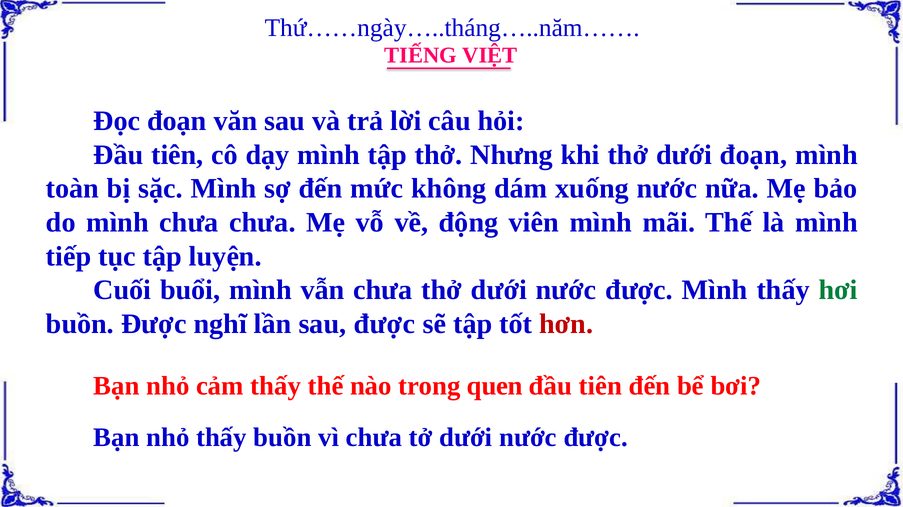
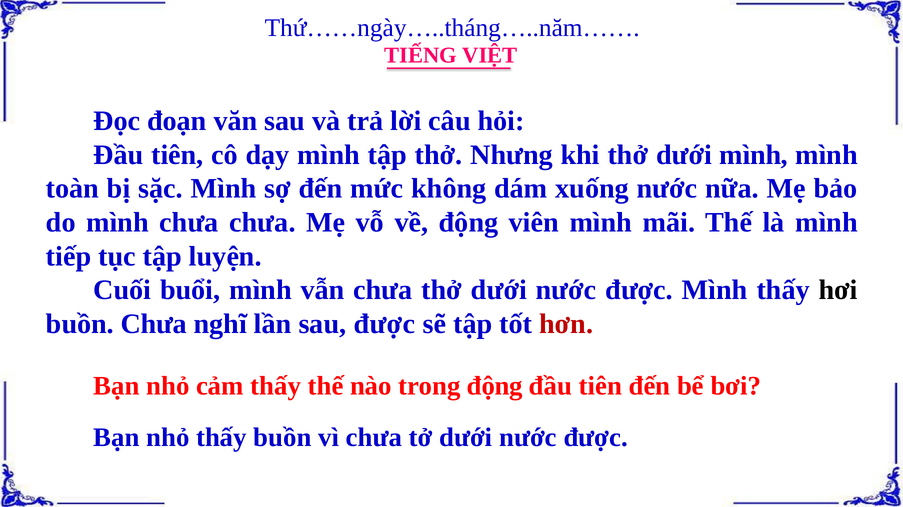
dưới đoạn: đoạn -> mình (754, 155)
hơi colour: green -> black (838, 290)
buồn Được: Được -> Chưa (154, 324)
trong quen: quen -> động (495, 386)
